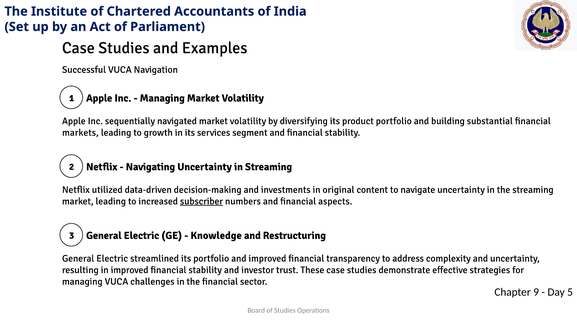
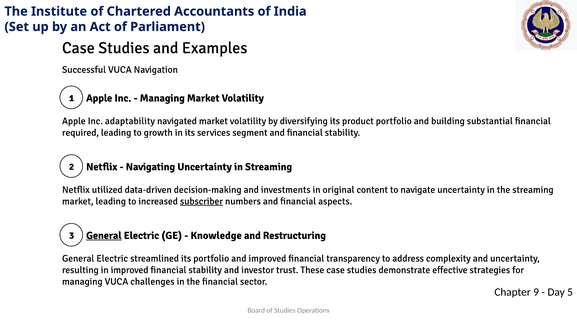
sequentially: sequentially -> adaptability (130, 121)
markets: markets -> required (80, 132)
General underline: none -> present (104, 235)
